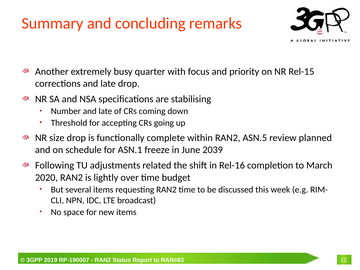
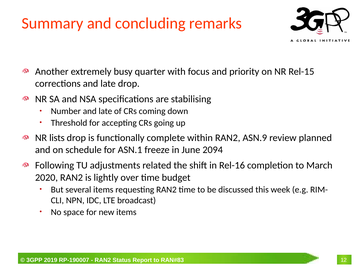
size: size -> lists (57, 138)
ASN.5: ASN.5 -> ASN.9 (255, 138)
2039: 2039 -> 2094 (213, 150)
